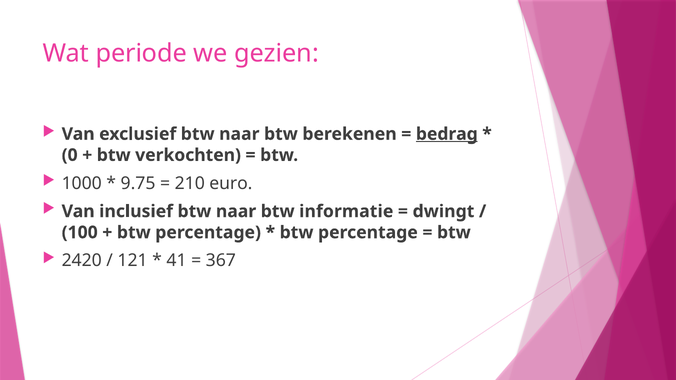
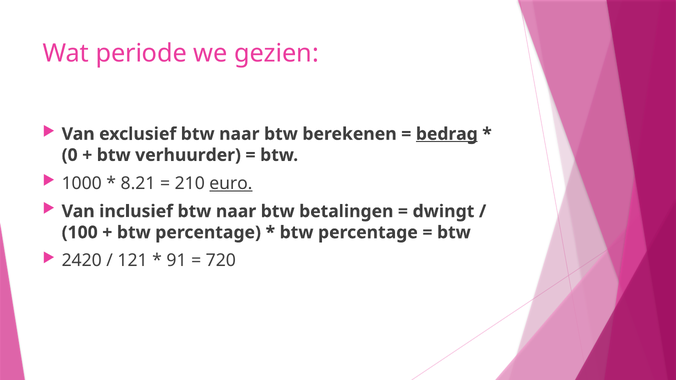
verkochten: verkochten -> verhuurder (188, 155)
9.75: 9.75 -> 8.21 (138, 183)
euro underline: none -> present (231, 183)
informatie: informatie -> betalingen (346, 211)
41: 41 -> 91 (177, 261)
367: 367 -> 720 (221, 261)
